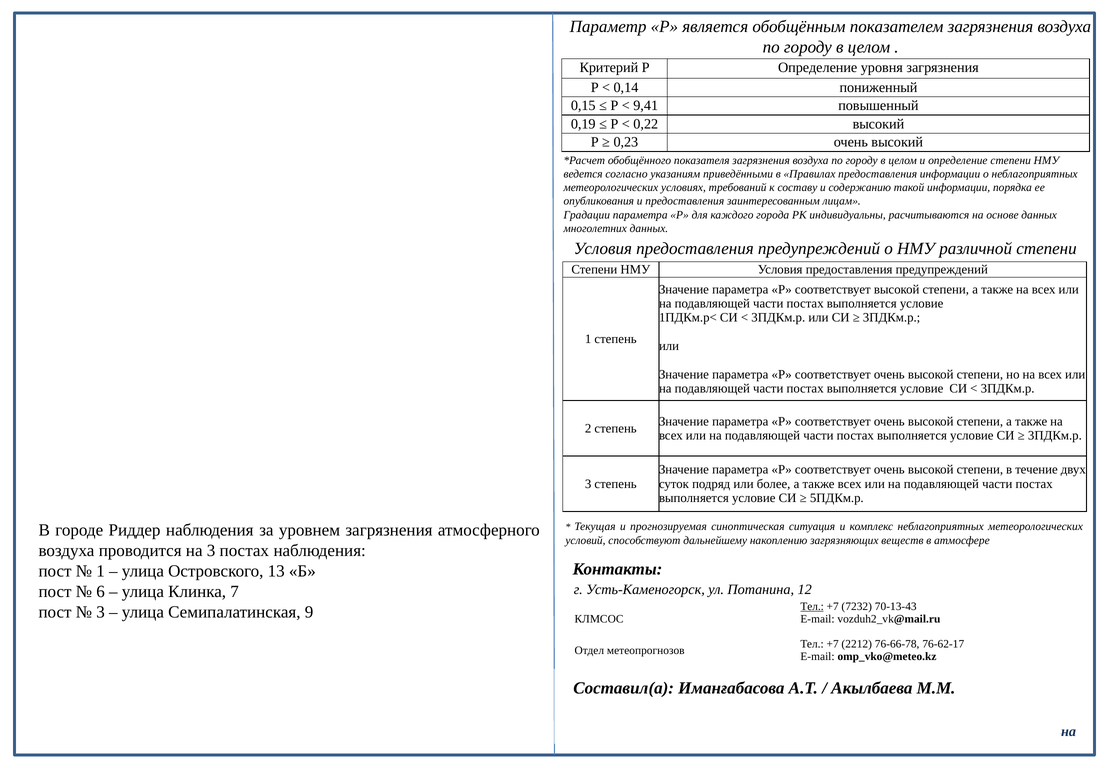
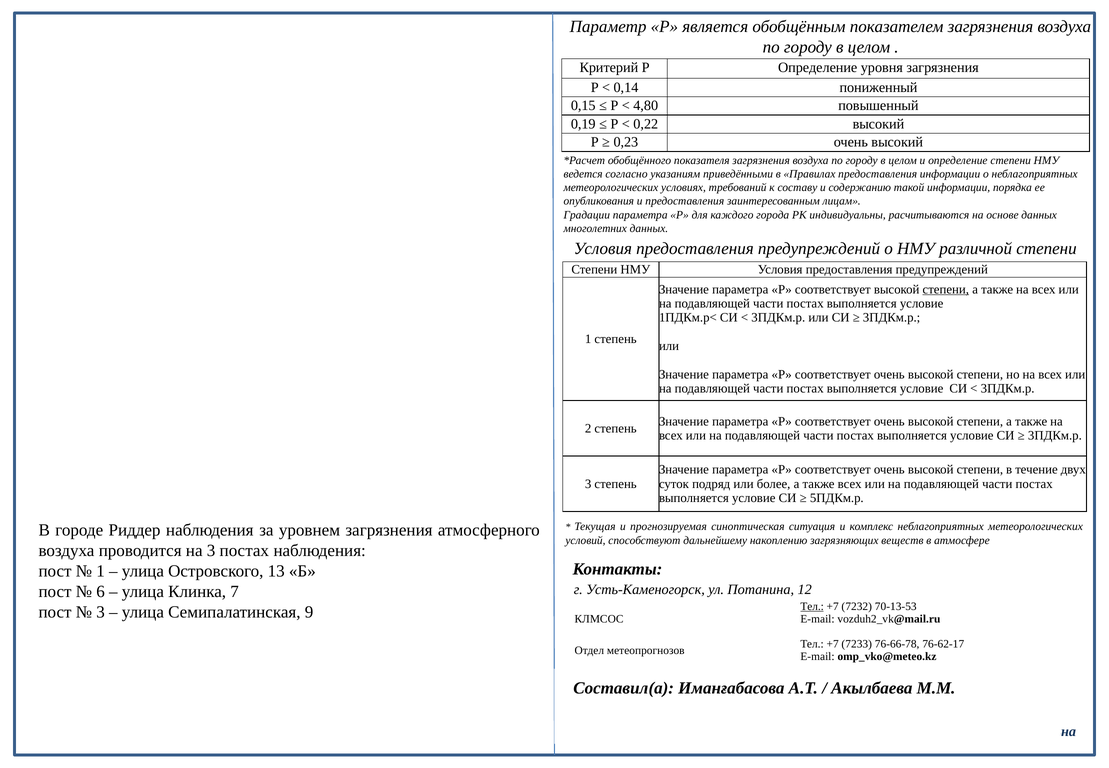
9,41: 9,41 -> 4,80 (646, 106)
степени underline: none -> present (946, 289)
70-13-43: 70-13-43 -> 70-13-53 (896, 606)
2212: 2212 -> 7233 (857, 644)
